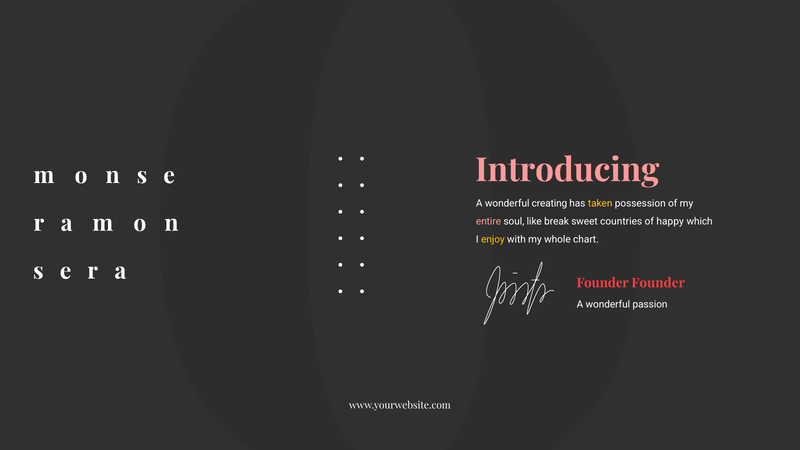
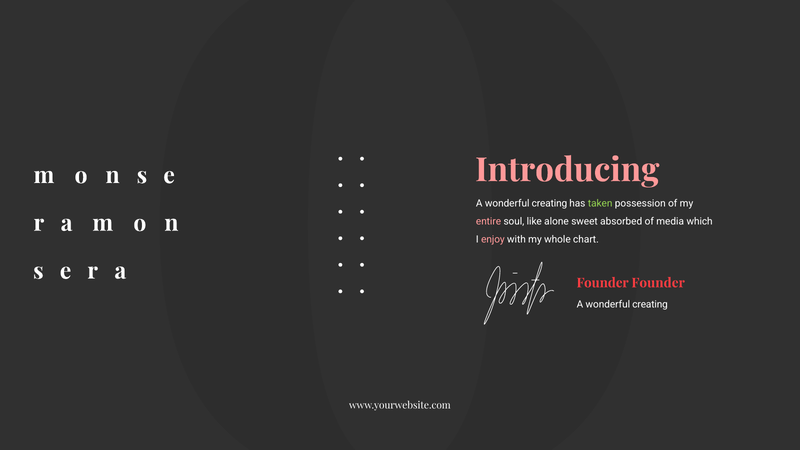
taken colour: yellow -> light green (600, 204)
break: break -> alone (556, 222)
countries: countries -> absorbed (621, 222)
happy: happy -> media (670, 222)
enjoy colour: yellow -> pink (493, 240)
passion: passion -> creating (650, 304)
